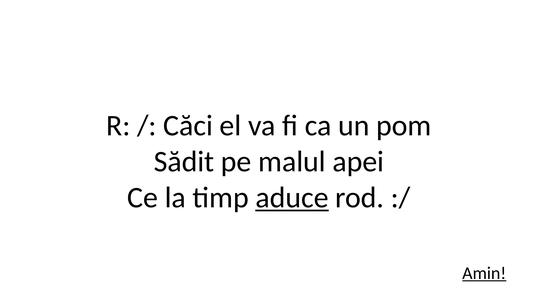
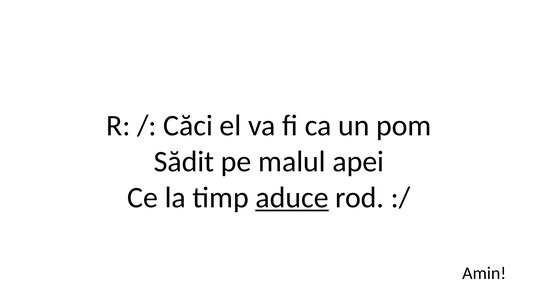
Amin underline: present -> none (484, 273)
